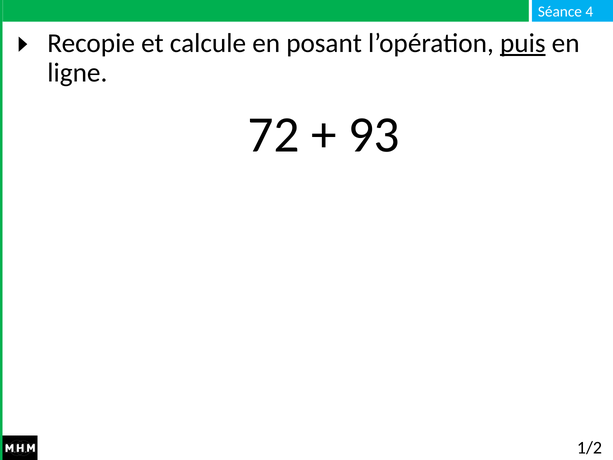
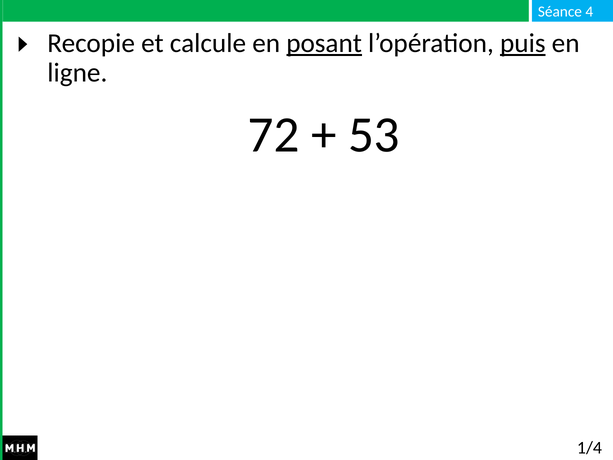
posant underline: none -> present (324, 43)
93: 93 -> 53 (374, 135)
1/2: 1/2 -> 1/4 (589, 448)
